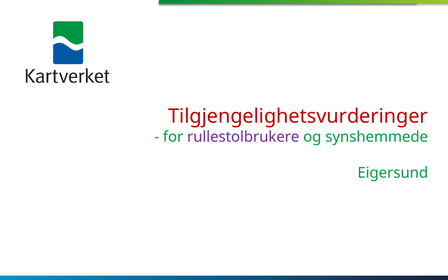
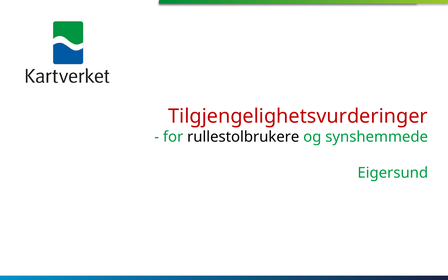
rullestolbrukere colour: purple -> black (243, 137)
